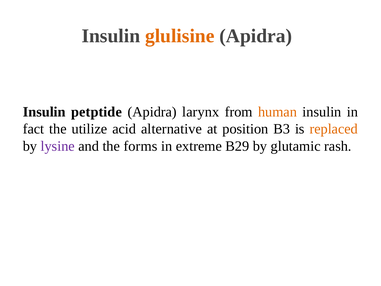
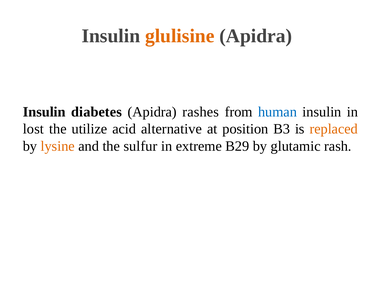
petptide: petptide -> diabetes (97, 112)
larynx: larynx -> rashes (201, 112)
human colour: orange -> blue (278, 112)
fact: fact -> lost (33, 129)
lysine colour: purple -> orange (58, 146)
forms: forms -> sulfur (140, 146)
